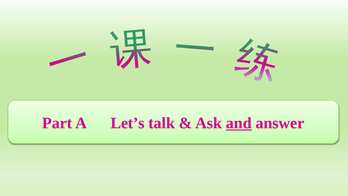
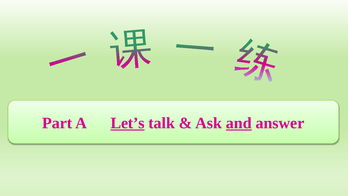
Let’s underline: none -> present (128, 123)
